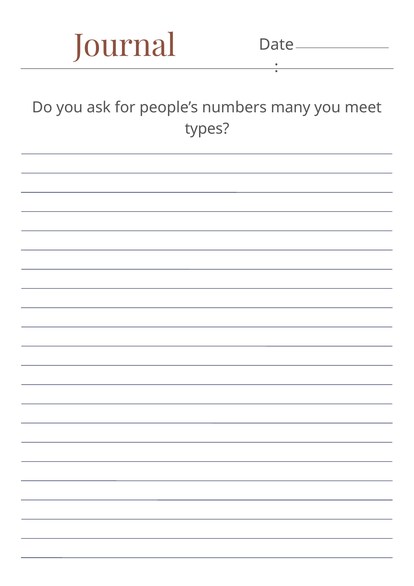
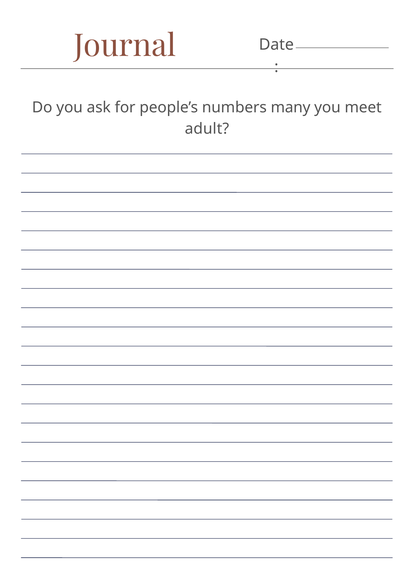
types: types -> adult (207, 129)
